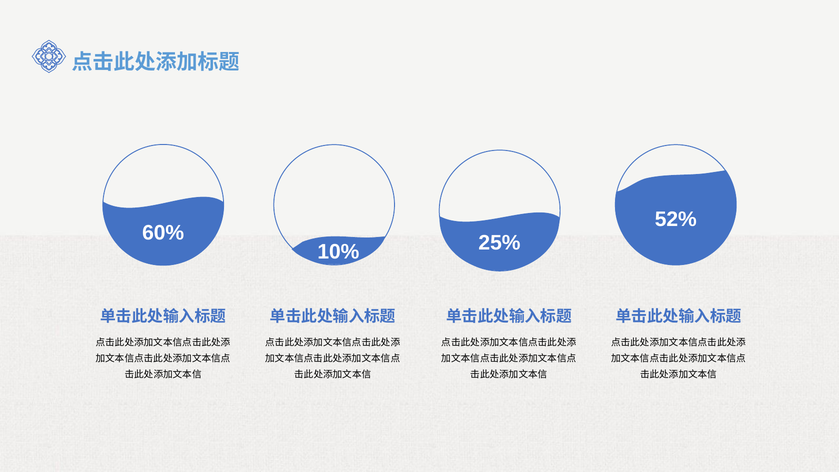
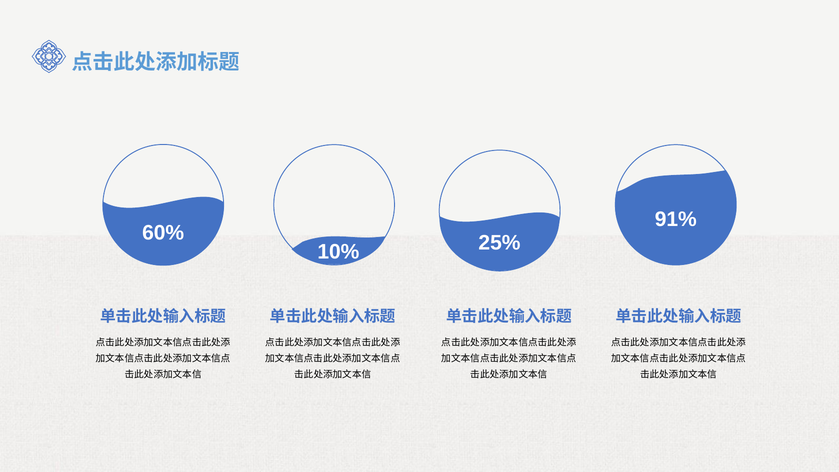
52%: 52% -> 91% (676, 219)
